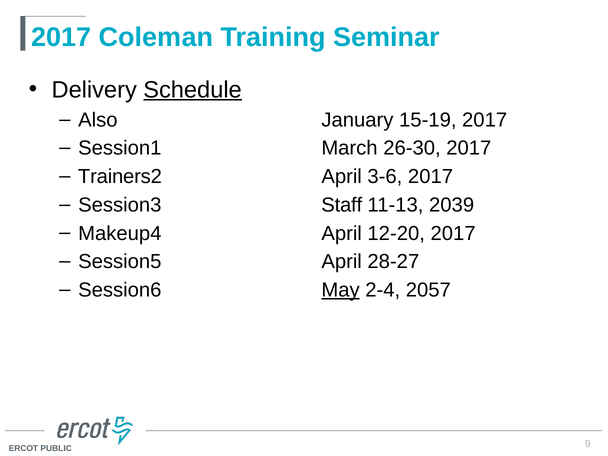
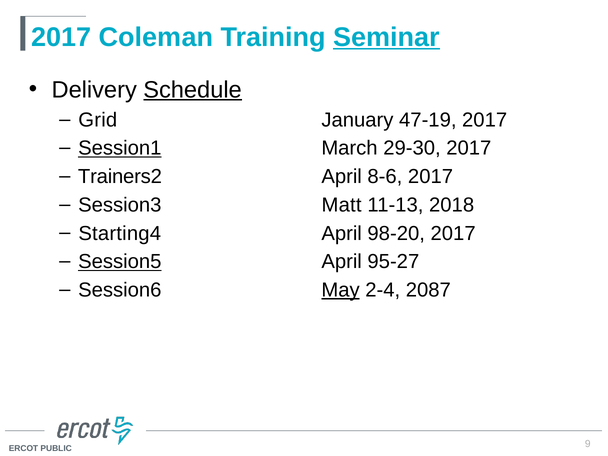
Seminar underline: none -> present (386, 37)
Also: Also -> Grid (98, 120)
15-19: 15-19 -> 47-19 (428, 120)
Session1 underline: none -> present (120, 148)
26-30: 26-30 -> 29-30 (412, 148)
3-6: 3-6 -> 8-6 (385, 177)
Staff: Staff -> Matt (342, 205)
2039: 2039 -> 2018 (452, 205)
Makeup4: Makeup4 -> Starting4 (120, 233)
12-20: 12-20 -> 98-20 (396, 233)
Session5 underline: none -> present (120, 262)
28-27: 28-27 -> 95-27 (393, 262)
2057: 2057 -> 2087 (428, 290)
